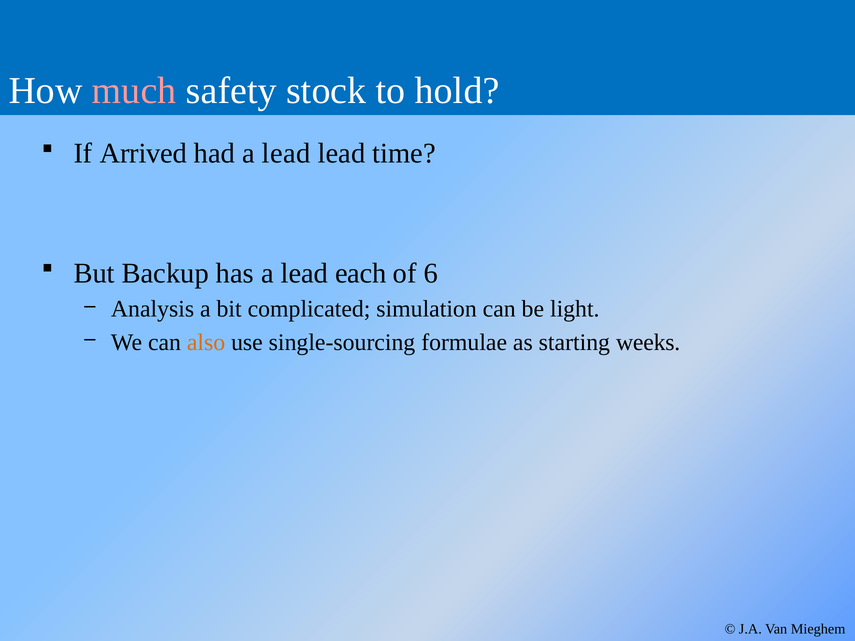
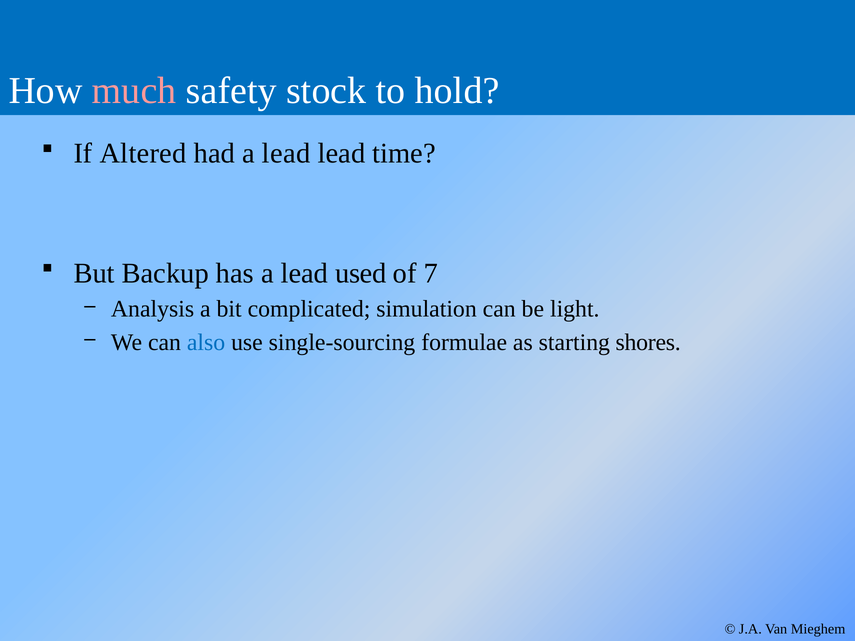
Arrived: Arrived -> Altered (143, 154)
each: each -> used (361, 273)
6: 6 -> 7 (431, 273)
also colour: orange -> blue (206, 342)
weeks: weeks -> shores (648, 342)
